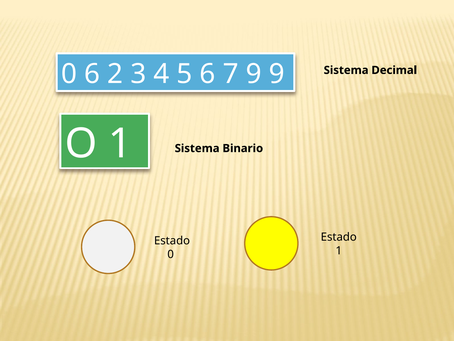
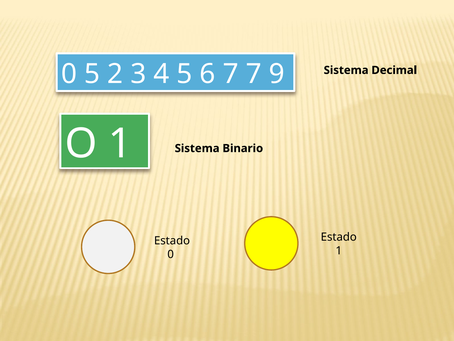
0 6: 6 -> 5 (92, 74)
7 9: 9 -> 7 (254, 74)
